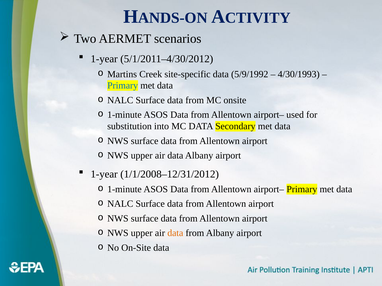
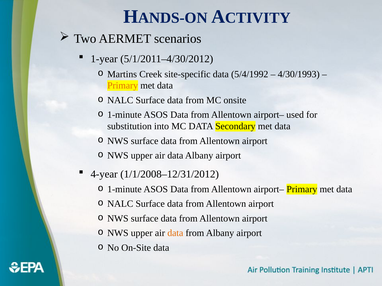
5/9/1992: 5/9/1992 -> 5/4/1992 (250, 74)
Primary colour: blue -> orange (123, 86)
1-year: 1-year -> 4-year (104, 174)
